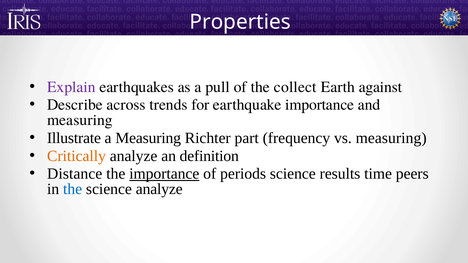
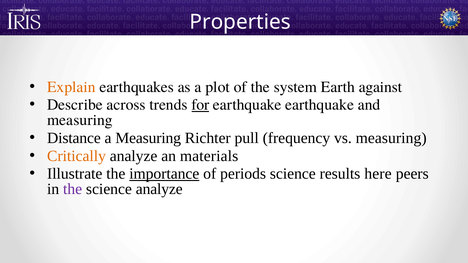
Explain colour: purple -> orange (71, 87)
pull: pull -> plot (218, 87)
collect: collect -> system (295, 87)
for underline: none -> present (200, 105)
earthquake importance: importance -> earthquake (320, 105)
Illustrate: Illustrate -> Distance (74, 138)
part: part -> pull (247, 138)
definition: definition -> materials (209, 156)
Distance: Distance -> Illustrate (75, 174)
time: time -> here (378, 174)
the colour: blue -> purple (73, 189)
